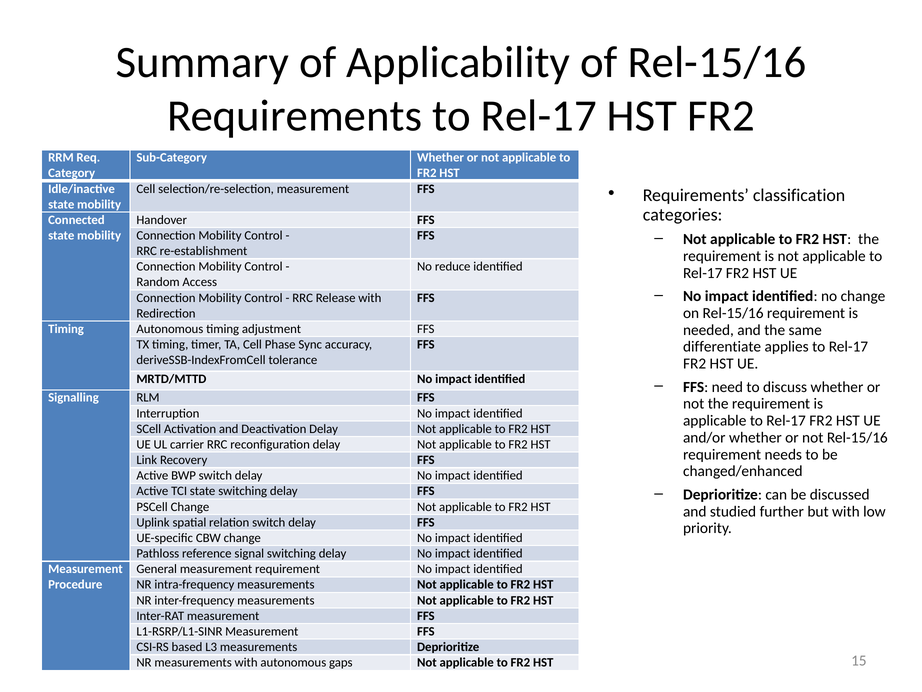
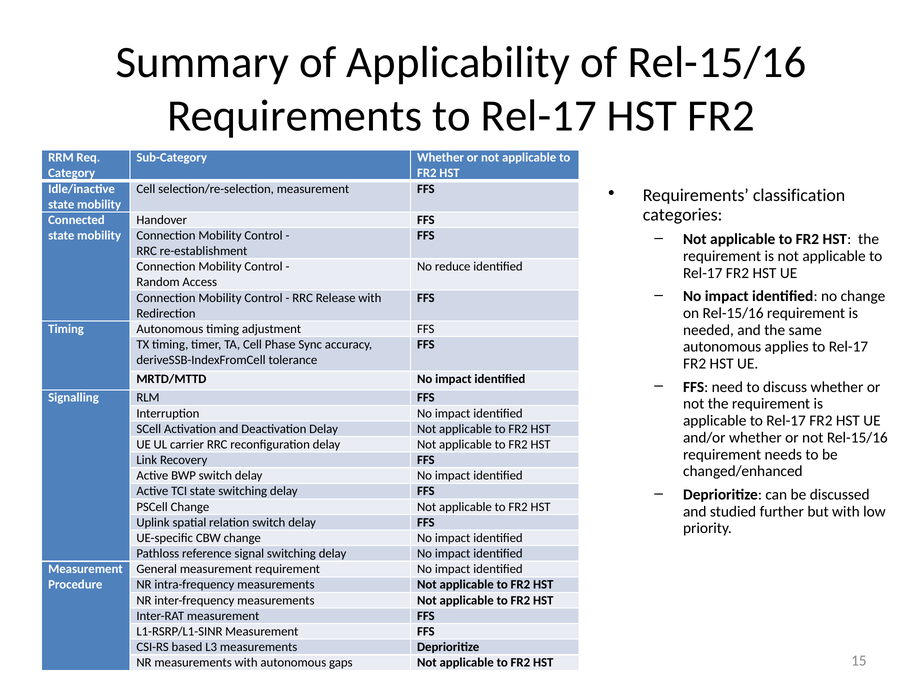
differentiate: differentiate -> autonomous (722, 347)
